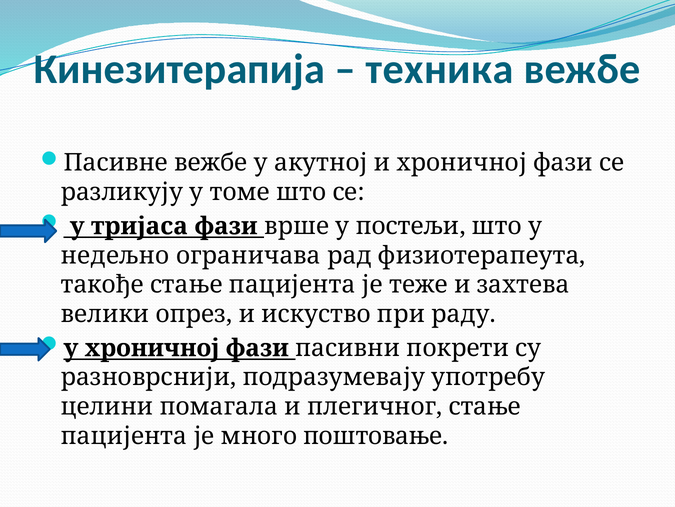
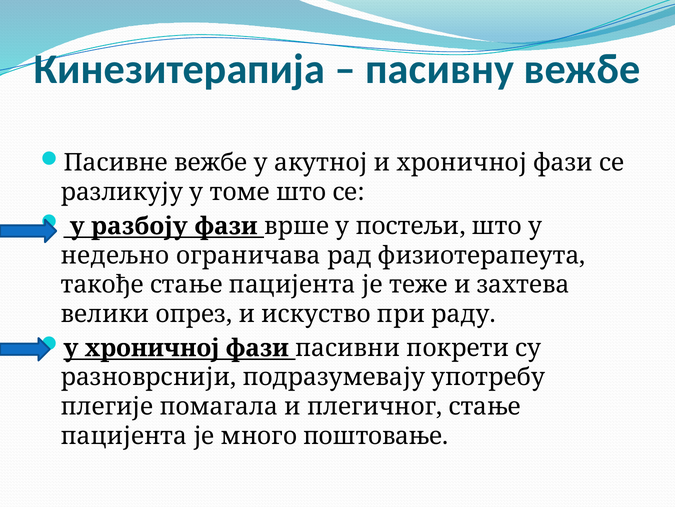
техника: техника -> пасивну (440, 69)
тријаса: тријаса -> разбоју (139, 226)
целини: целини -> плегије (107, 406)
